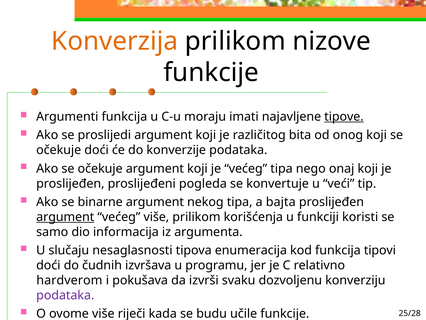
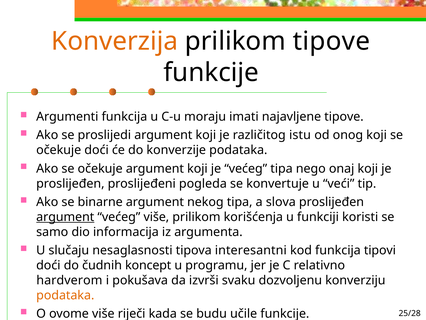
prilikom nizove: nizove -> tipove (331, 41)
tipove underline: present -> none (344, 117)
bita: bita -> istu (300, 135)
bajta: bajta -> slova (281, 202)
enumeracija: enumeracija -> interesantni (251, 250)
izvršava: izvršava -> koncept (148, 265)
podataka colour: purple -> orange (65, 295)
